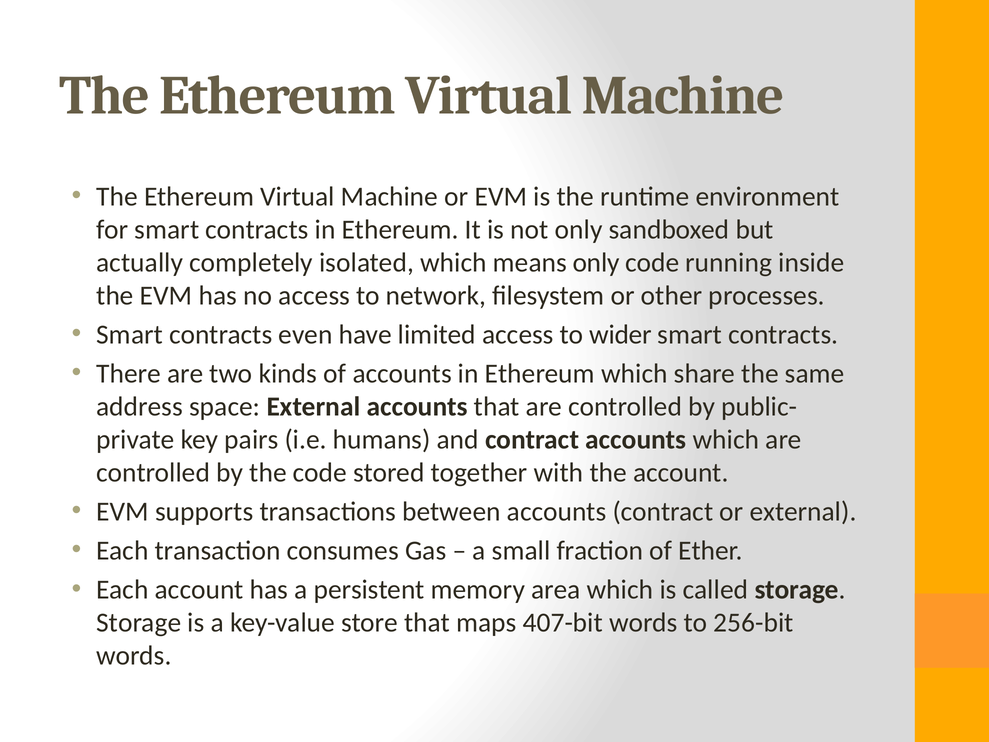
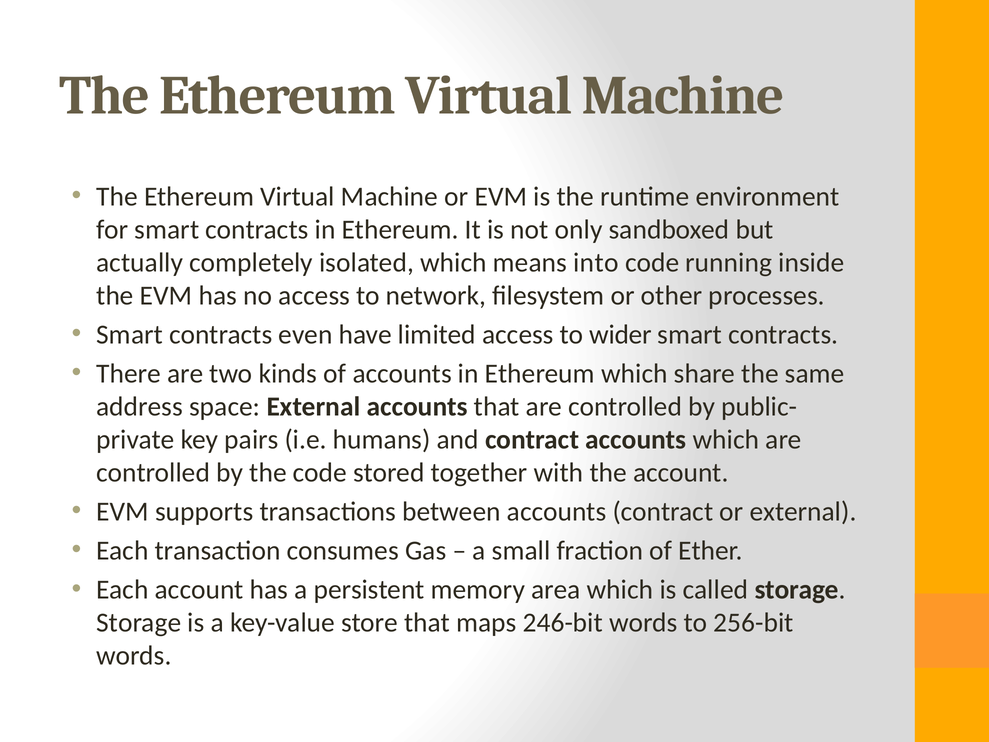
means only: only -> into (596, 262)
407-bit: 407-bit -> 246-bit (563, 622)
